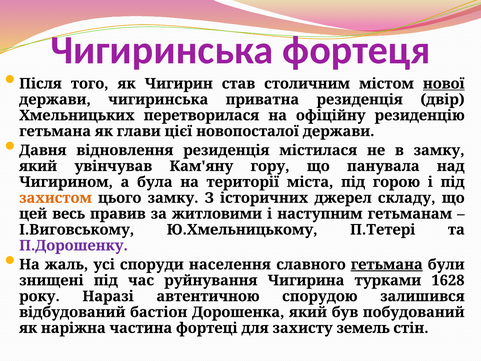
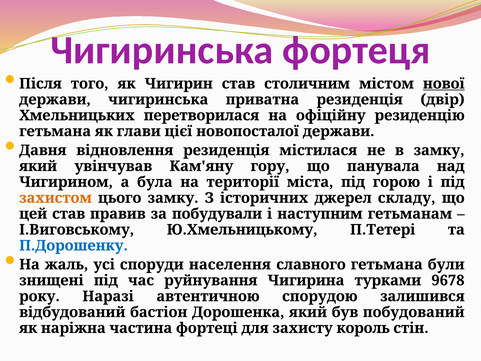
цей весь: весь -> став (69, 214)
житловими: житловими -> побудували (217, 214)
П.Дорошенку colour: purple -> blue (74, 245)
гетьмана underline: present -> none (387, 264)
1628: 1628 -> 9678 (448, 280)
земель: земель -> король (363, 328)
